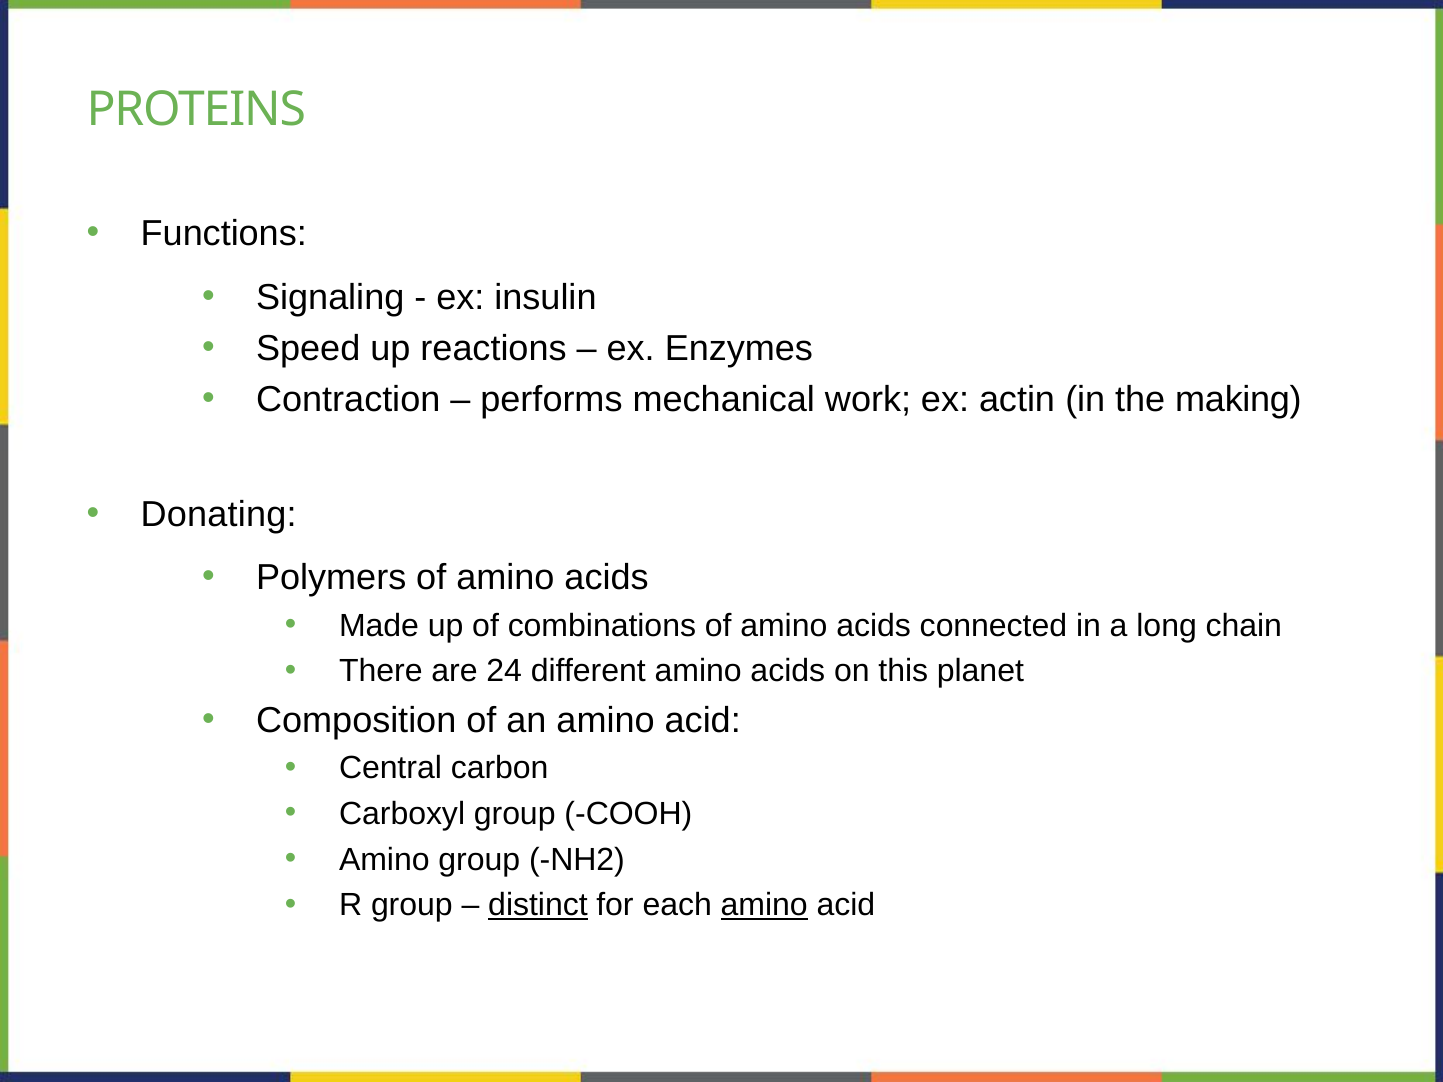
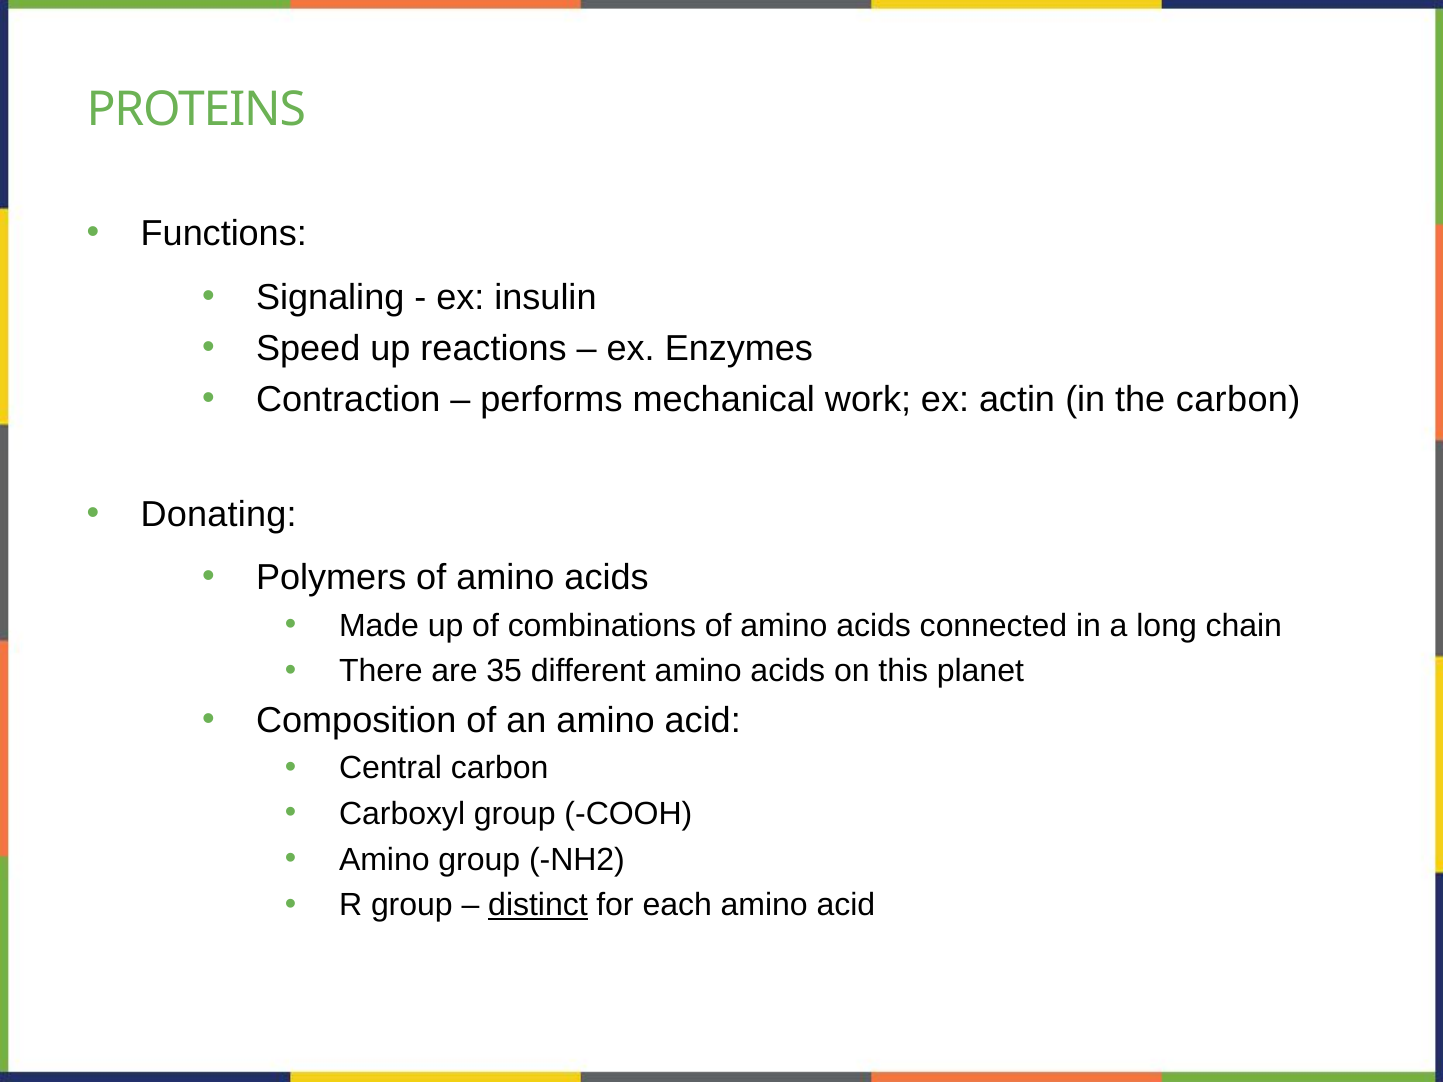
the making: making -> carbon (1238, 400)
24: 24 -> 35 (504, 671)
amino underline: present -> none (764, 905)
